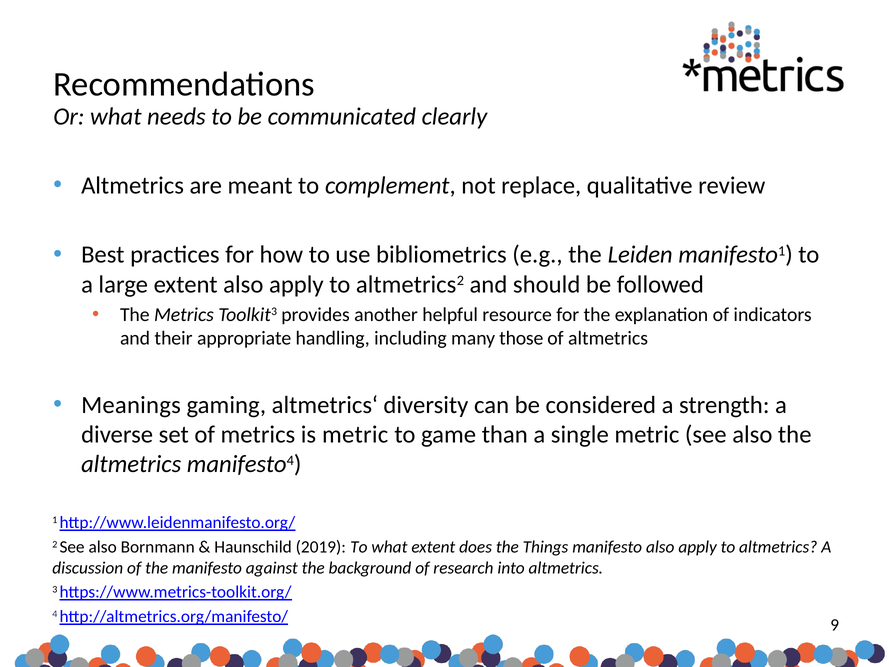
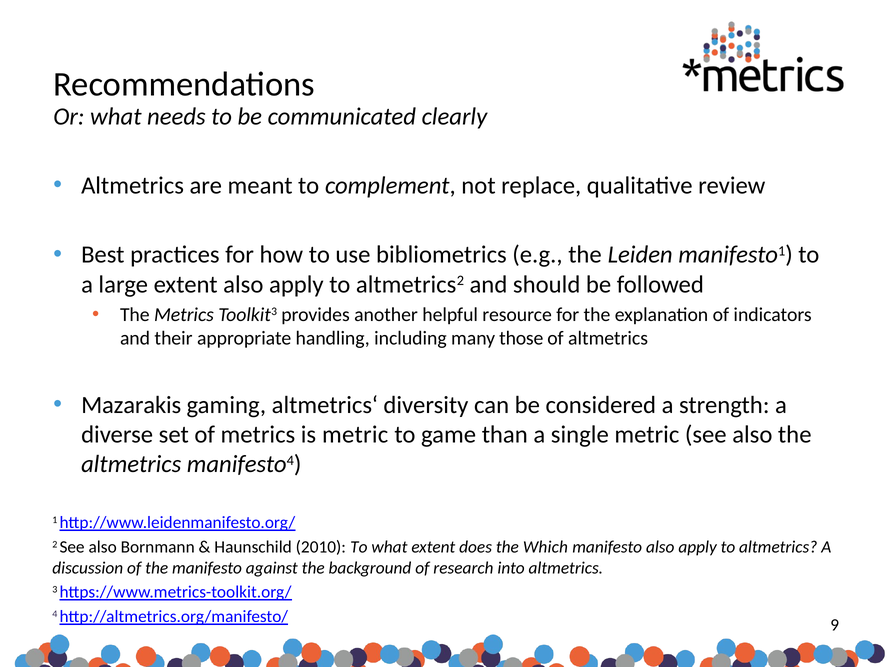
Meanings: Meanings -> Mazarakis (131, 405)
2019: 2019 -> 2010 (321, 547)
Things: Things -> Which (545, 547)
